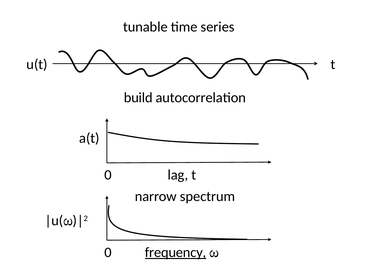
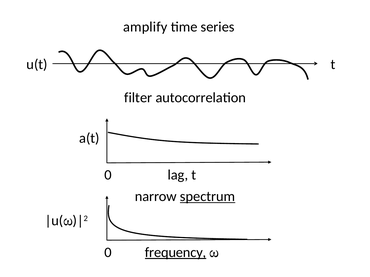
tunable: tunable -> amplify (145, 27)
build: build -> filter (138, 98)
spectrum underline: none -> present (208, 197)
